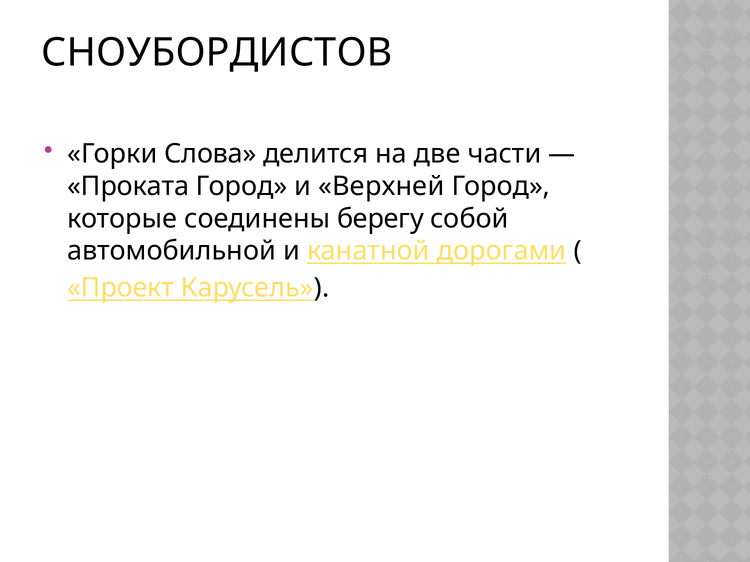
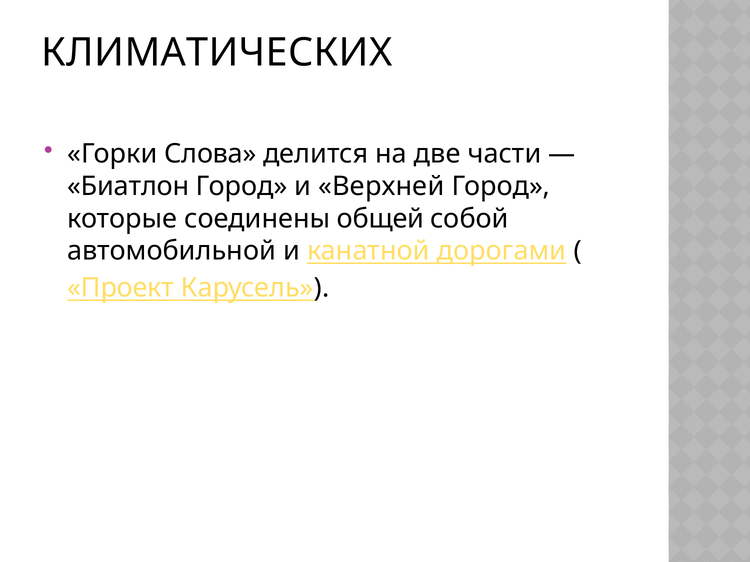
СНОУБОРДИСТОВ: СНОУБОРДИСТОВ -> КЛИМАТИЧЕСКИХ (217, 53)
Проката: Проката -> Биатлон (128, 186)
берегу: берегу -> общей (380, 219)
